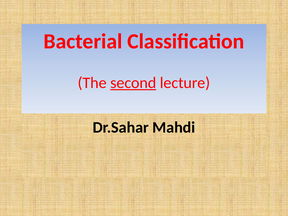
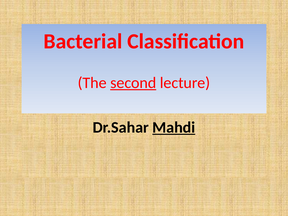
Mahdi underline: none -> present (174, 127)
